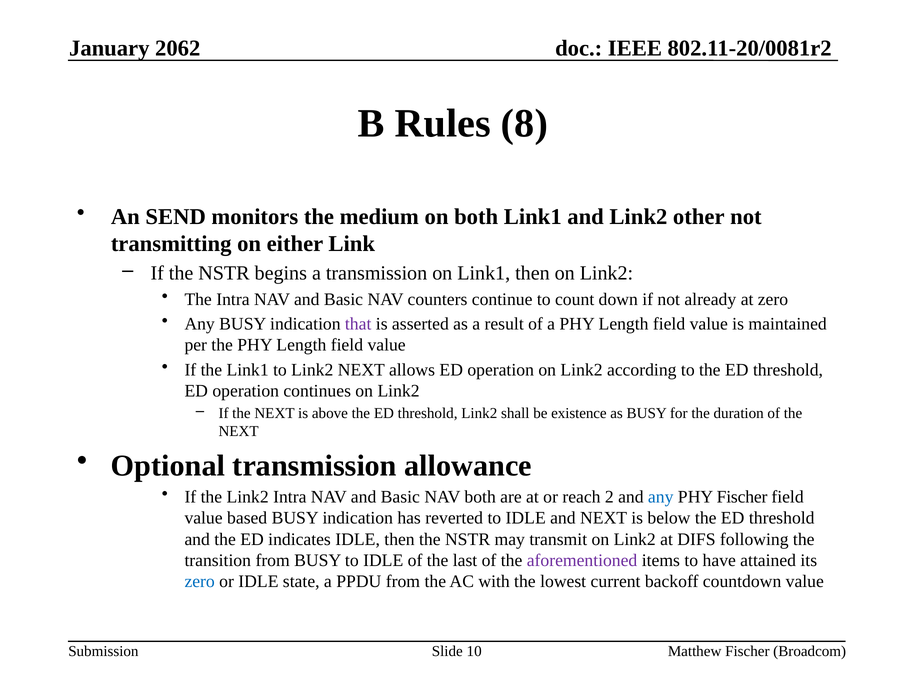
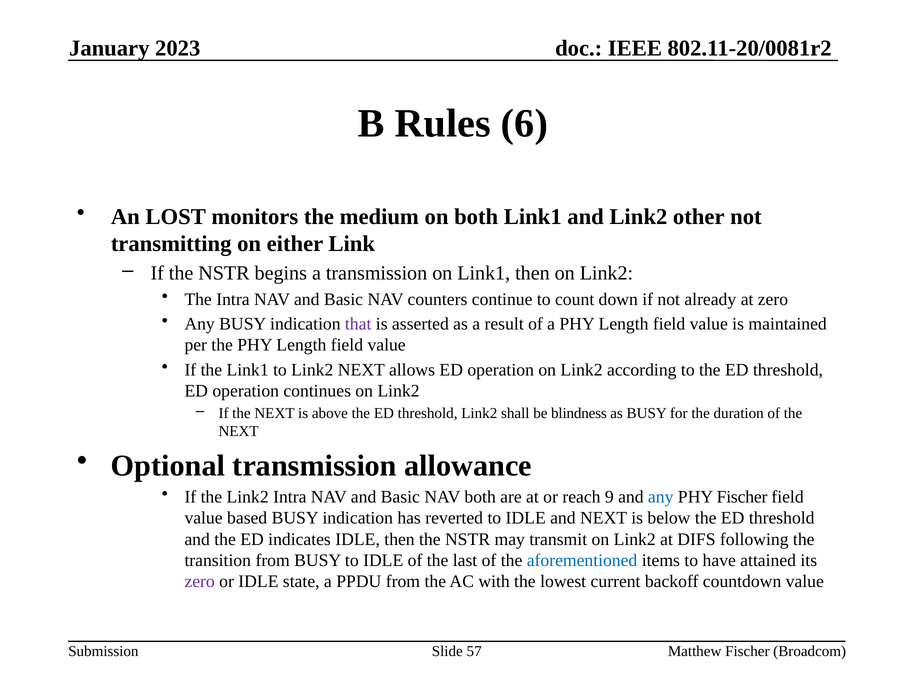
2062: 2062 -> 2023 (178, 48)
8: 8 -> 6 (524, 124)
SEND: SEND -> LOST (176, 217)
existence: existence -> blindness (579, 414)
2: 2 -> 9 (609, 497)
aforementioned colour: purple -> blue (582, 561)
zero colour: blue -> purple (200, 582)
10: 10 -> 57 (474, 652)
